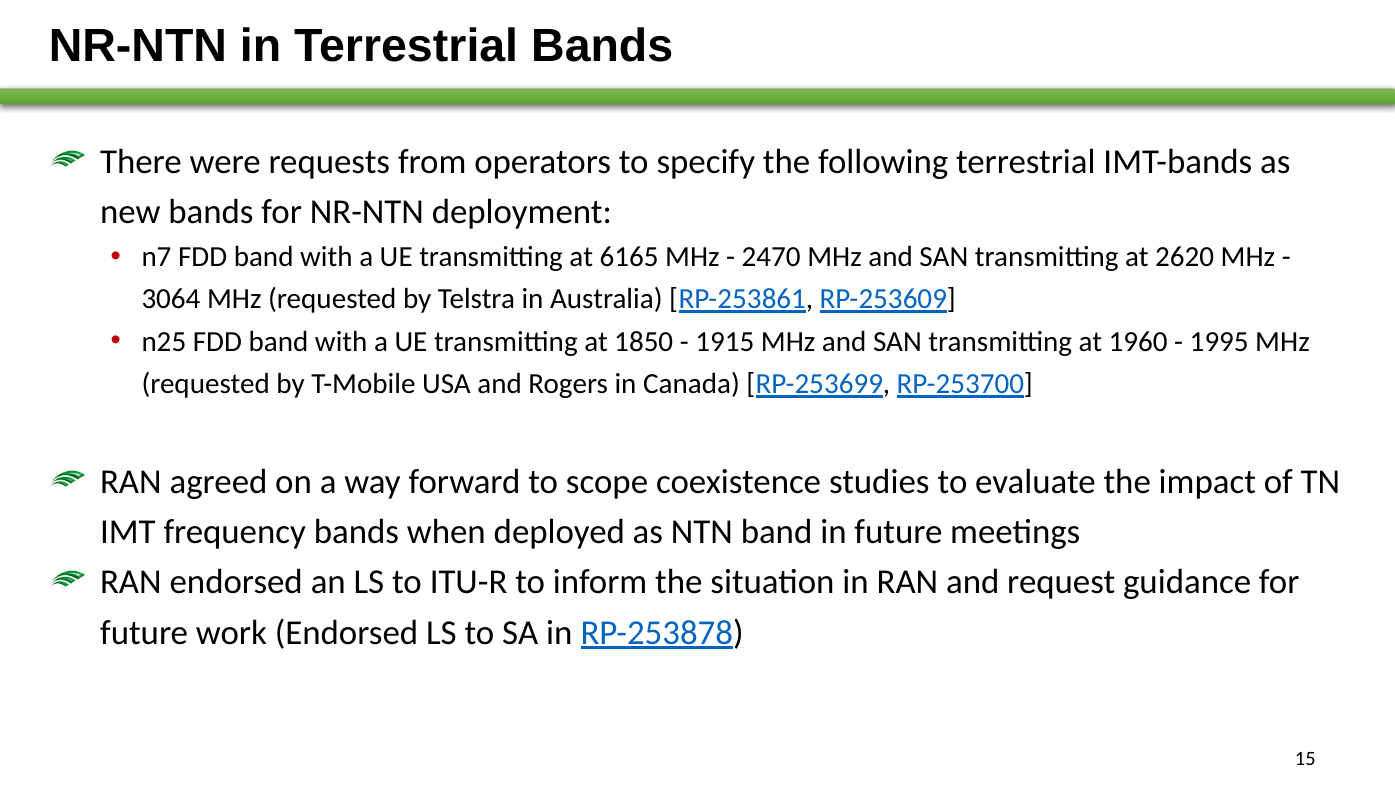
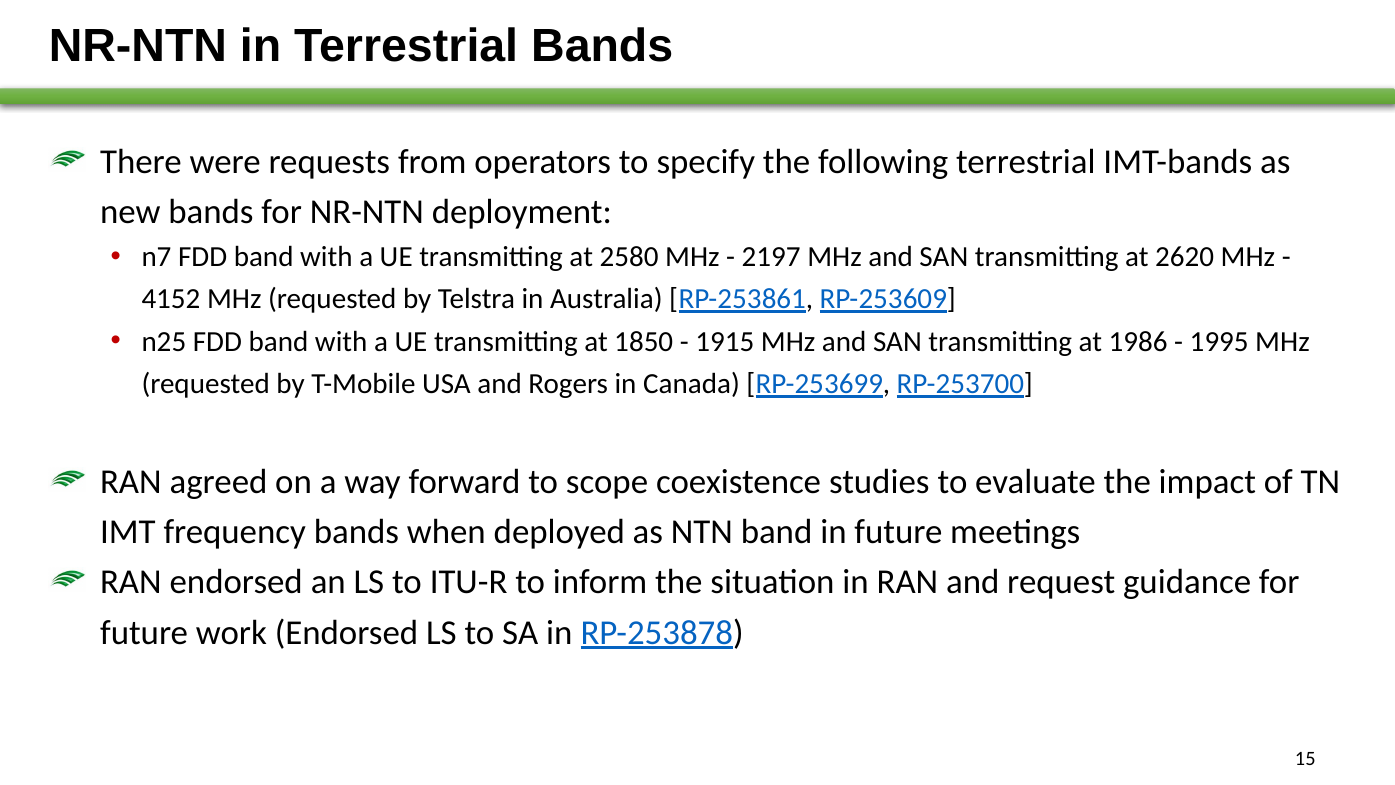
6165: 6165 -> 2580 (629, 257)
2470: 2470 -> 2197 (771, 257)
3064: 3064 -> 4152 (171, 299)
1960: 1960 -> 1986 (1138, 342)
